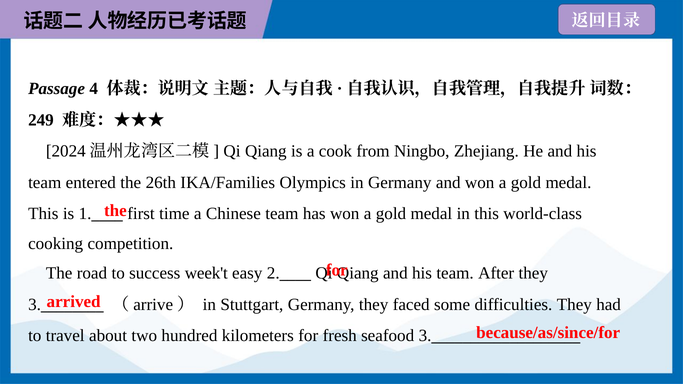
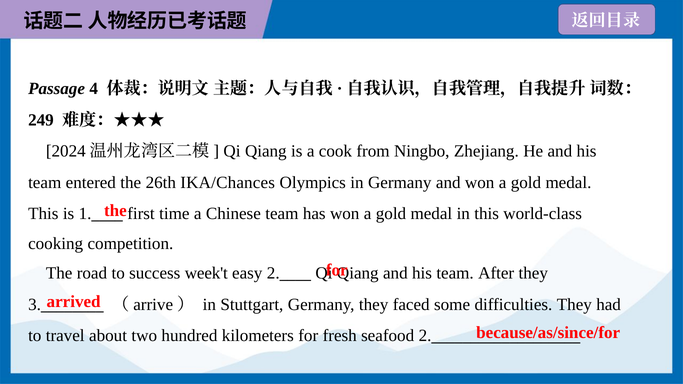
IKA/Families: IKA/Families -> IKA/Chances (228, 183)
seafood 3: 3 -> 2 (425, 336)
